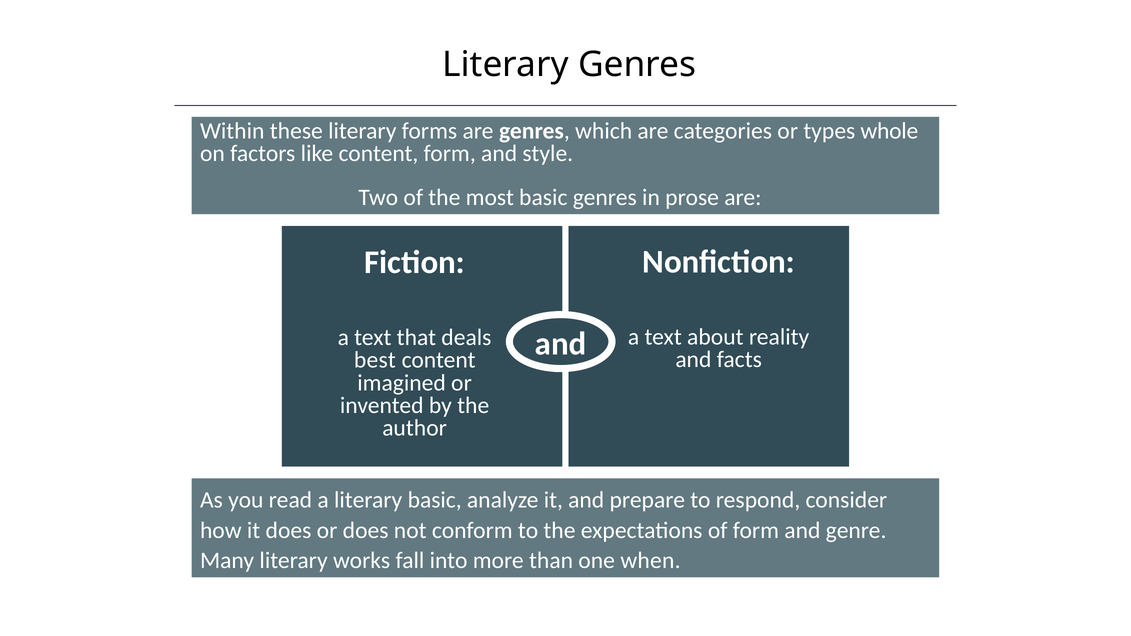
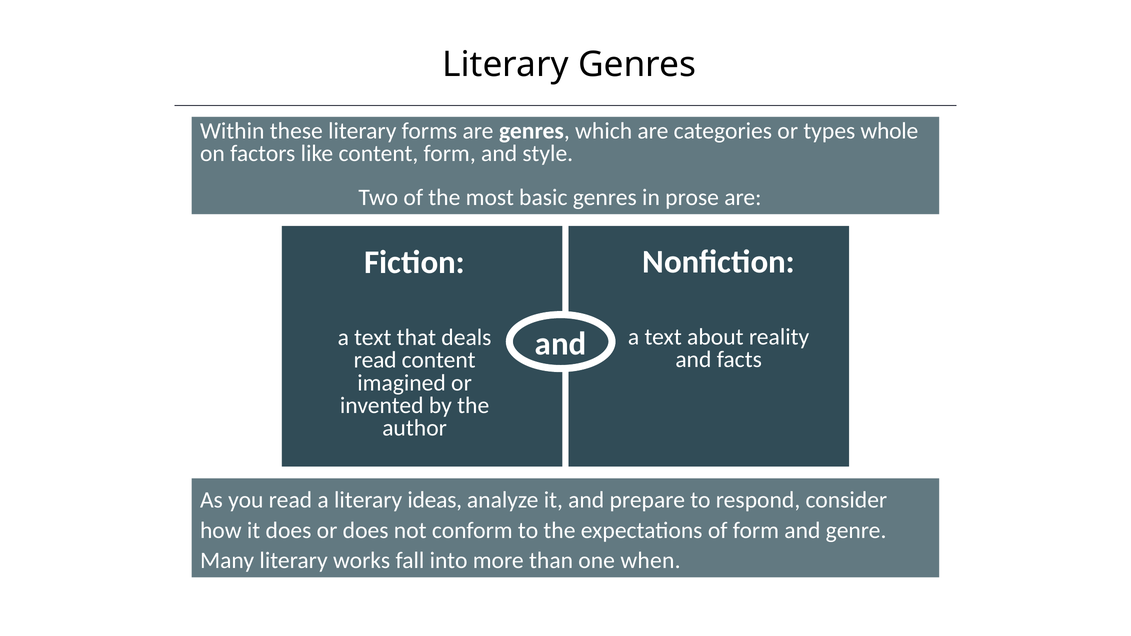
best: best -> read (375, 360)
literary basic: basic -> ideas (435, 500)
